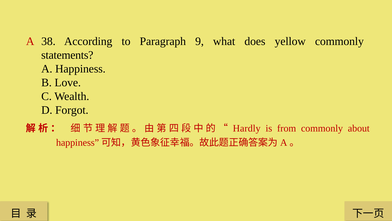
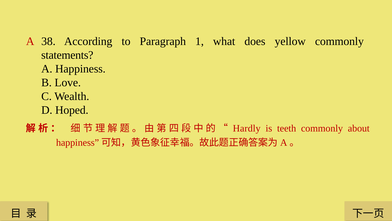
9: 9 -> 1 (200, 41)
Forgot: Forgot -> Hoped (72, 110)
from: from -> teeth (287, 128)
